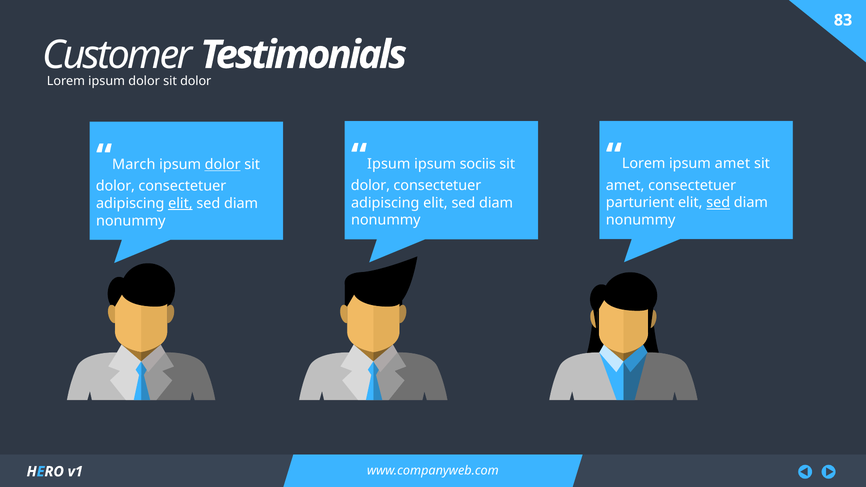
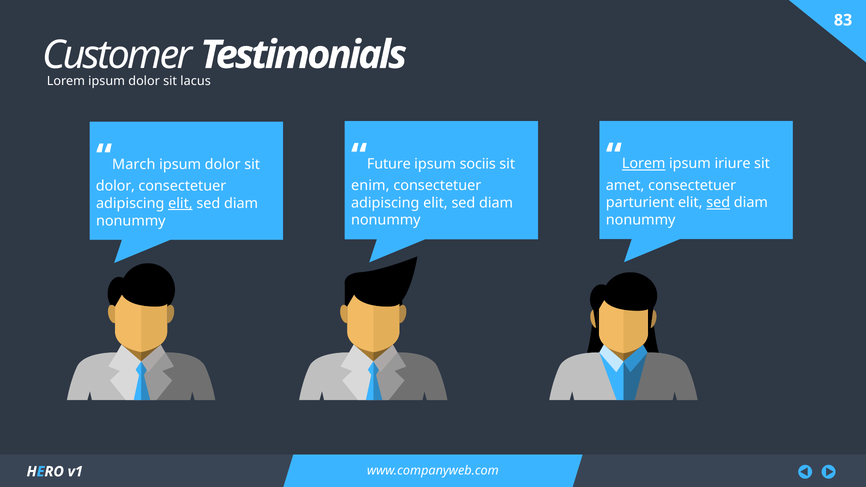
dolor: dolor -> lacus (196, 81)
Lorem underline: none -> present (644, 164)
ipsum amet: amet -> iriure (733, 164)
Ipsum: Ipsum -> Future (389, 164)
dolor underline: present -> none (223, 165)
dolor: dolor -> enim (370, 186)
